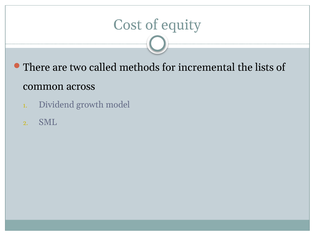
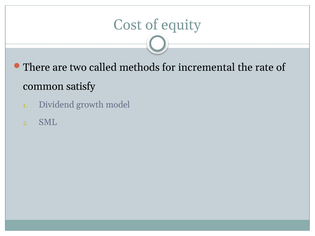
lists: lists -> rate (264, 67)
across: across -> satisfy (81, 86)
